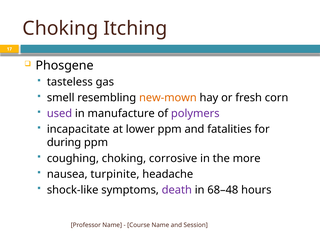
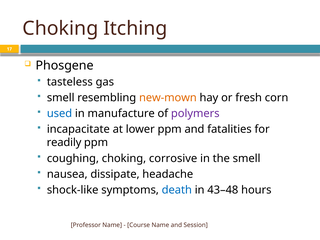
used colour: purple -> blue (60, 113)
during: during -> readily (64, 143)
the more: more -> smell (247, 158)
turpinite: turpinite -> dissipate (115, 174)
death colour: purple -> blue (177, 190)
68–48: 68–48 -> 43–48 (223, 190)
